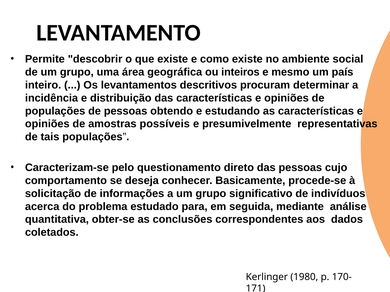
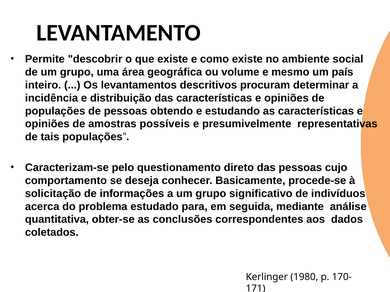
inteiros: inteiros -> volume (240, 72)
